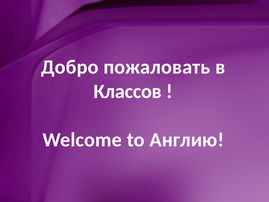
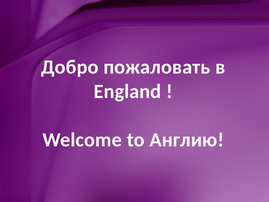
Классов: Классов -> England (127, 91)
